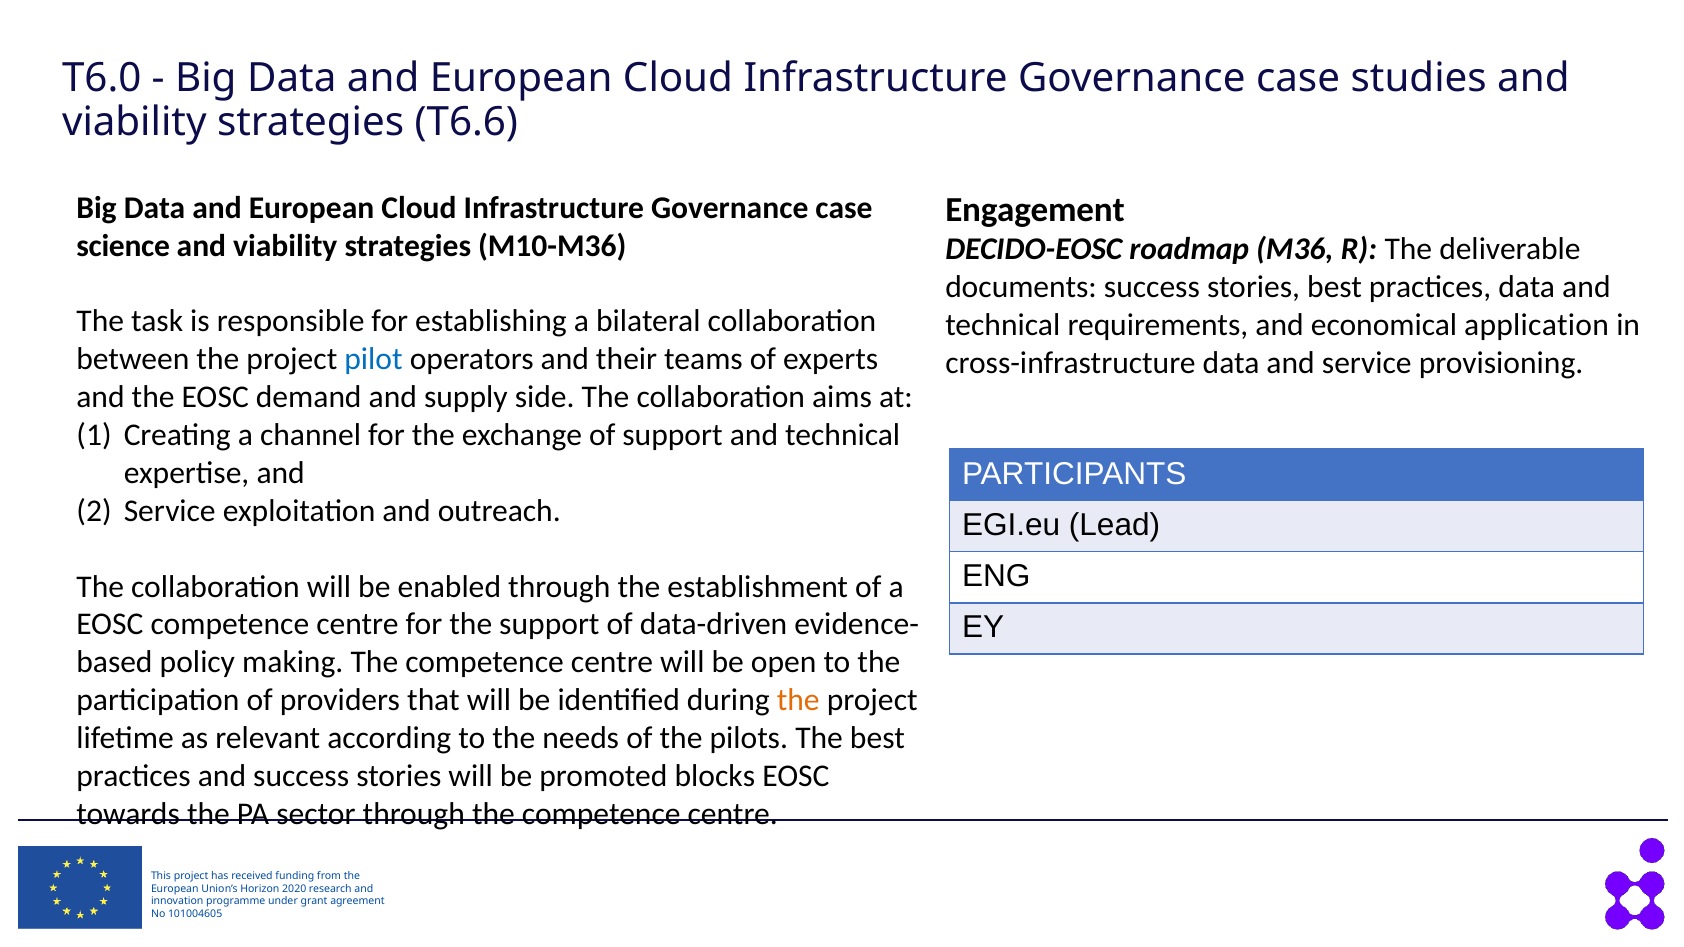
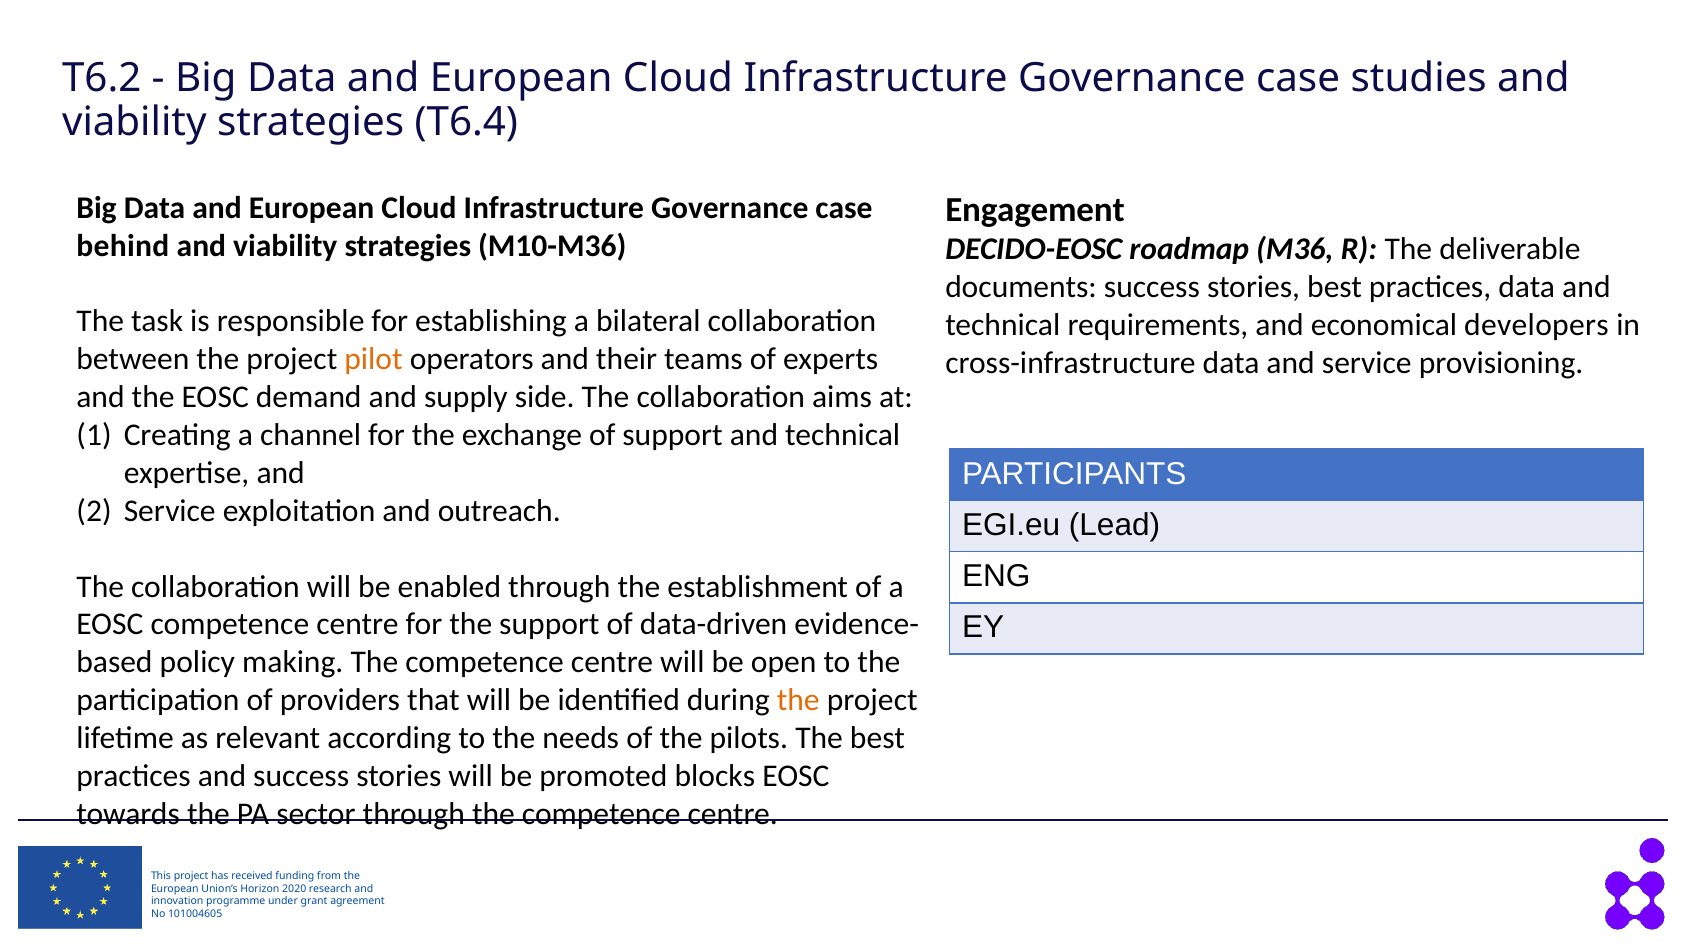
T6.0: T6.0 -> T6.2 (102, 78)
T6.6: T6.6 -> T6.4 (466, 122)
science: science -> behind (123, 246)
application: application -> developers (1537, 325)
pilot colour: blue -> orange (374, 359)
